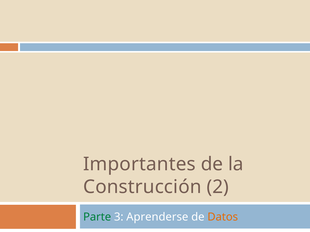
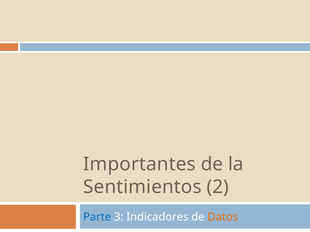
Construcción: Construcción -> Sentimientos (142, 187)
Parte colour: green -> blue (97, 218)
Aprenderse: Aprenderse -> Indicadores (157, 218)
